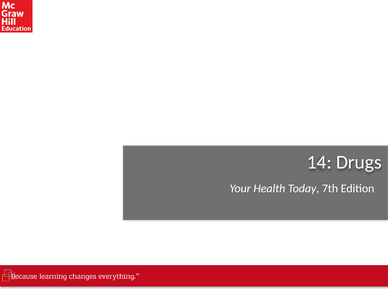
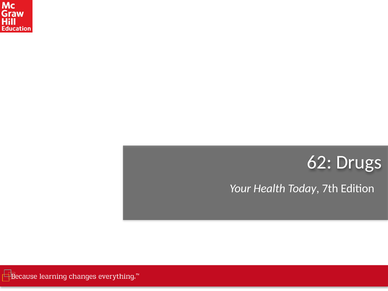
14: 14 -> 62 (319, 162)
